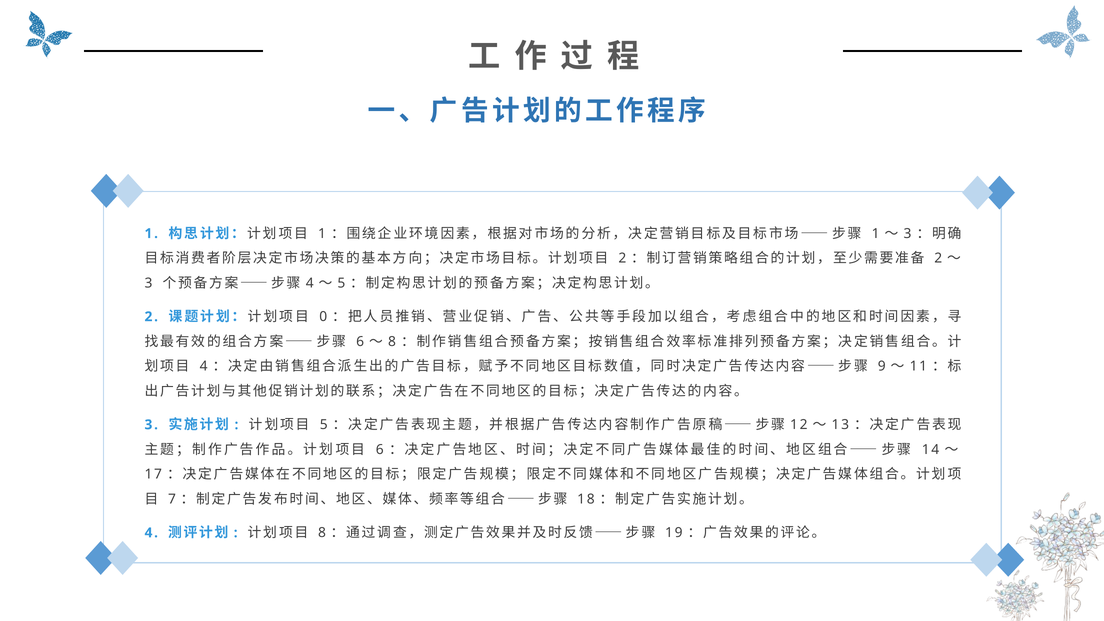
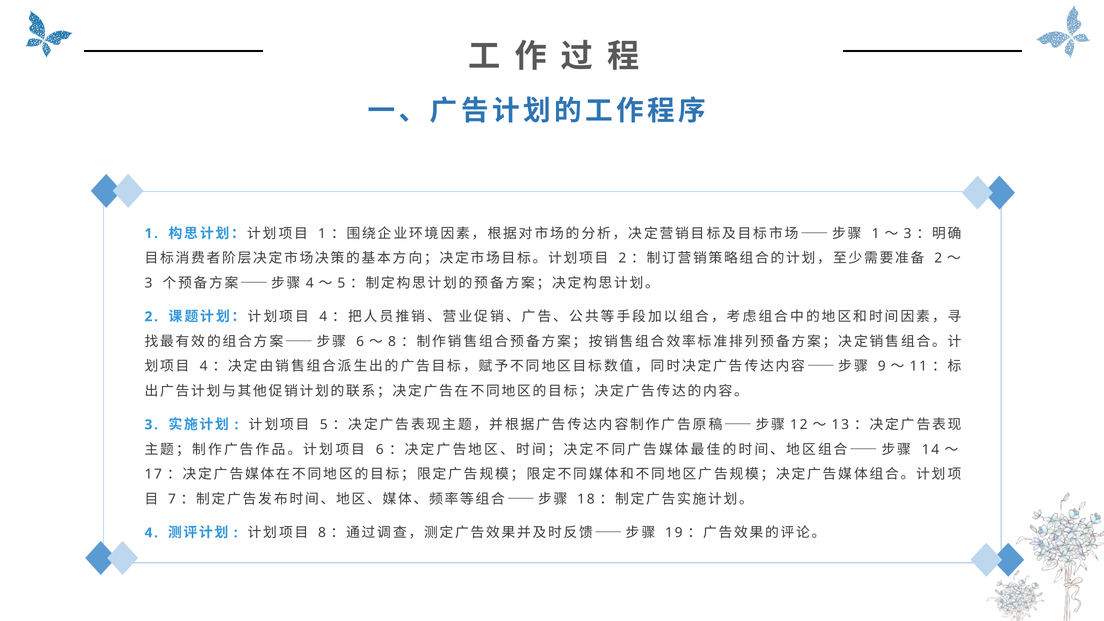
0: 0 -> 4 (323, 317)
